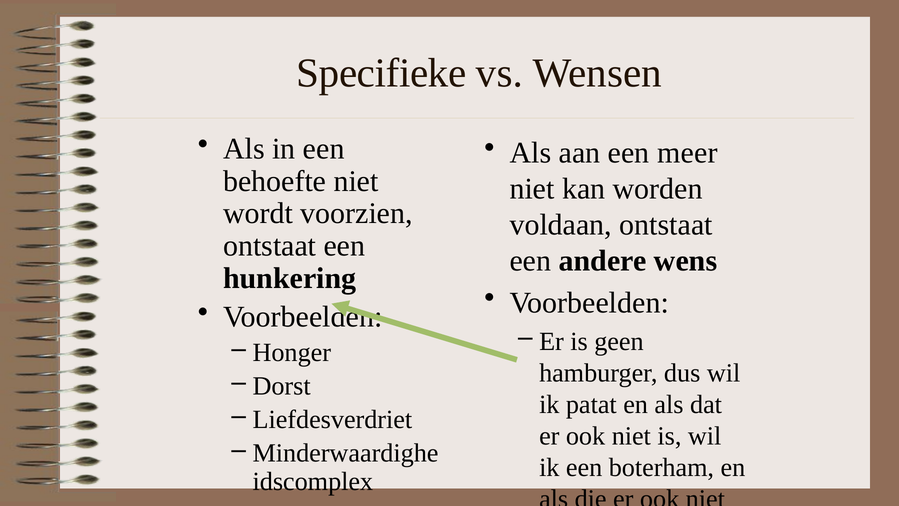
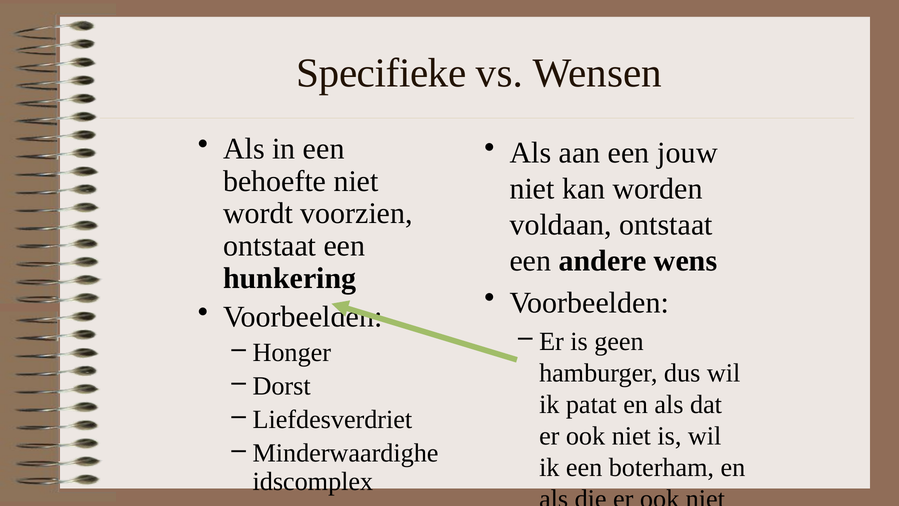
meer: meer -> jouw (688, 153)
